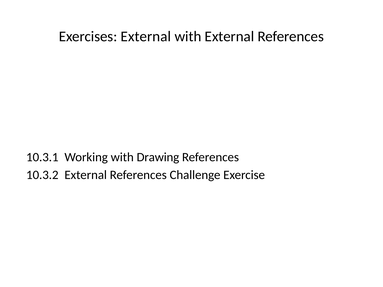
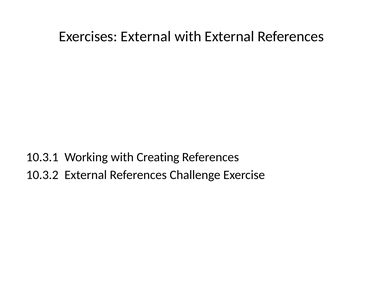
Drawing: Drawing -> Creating (158, 157)
